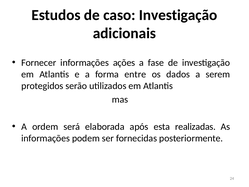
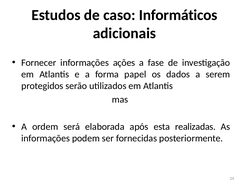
caso Investigação: Investigação -> Informáticos (178, 15)
entre: entre -> papel (135, 74)
